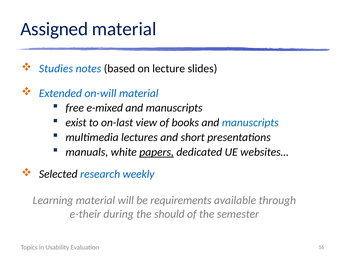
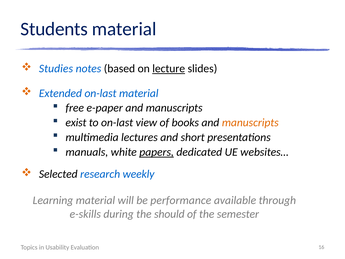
Assigned: Assigned -> Students (54, 29)
lecture underline: none -> present (169, 69)
Extended on-will: on-will -> on-last (101, 93)
e-mixed: e-mixed -> e-paper (105, 108)
manuscripts colour: blue -> orange (250, 123)
requirements: requirements -> performance (181, 200)
e-their: e-their -> e-skills (85, 214)
